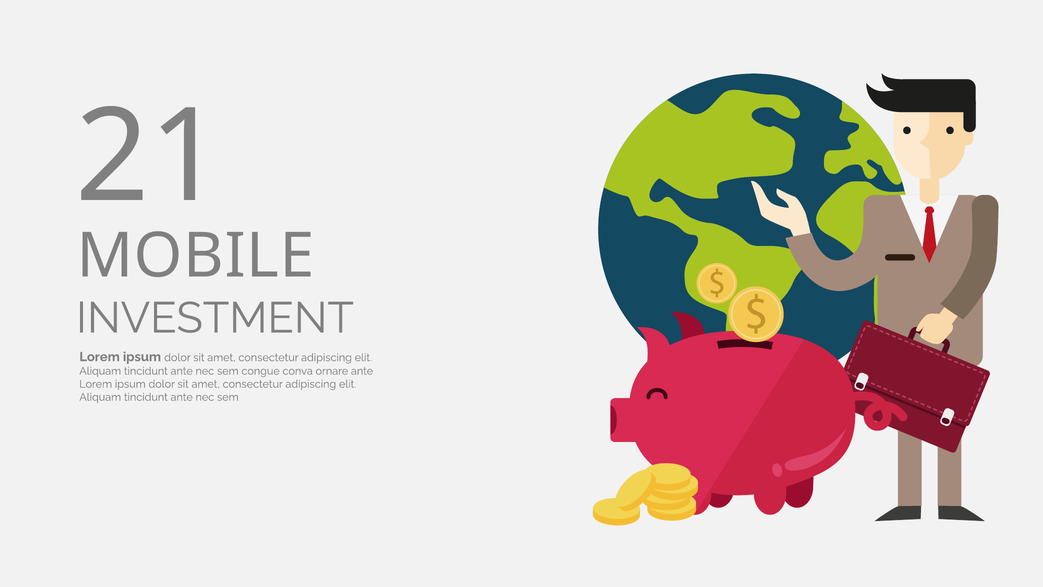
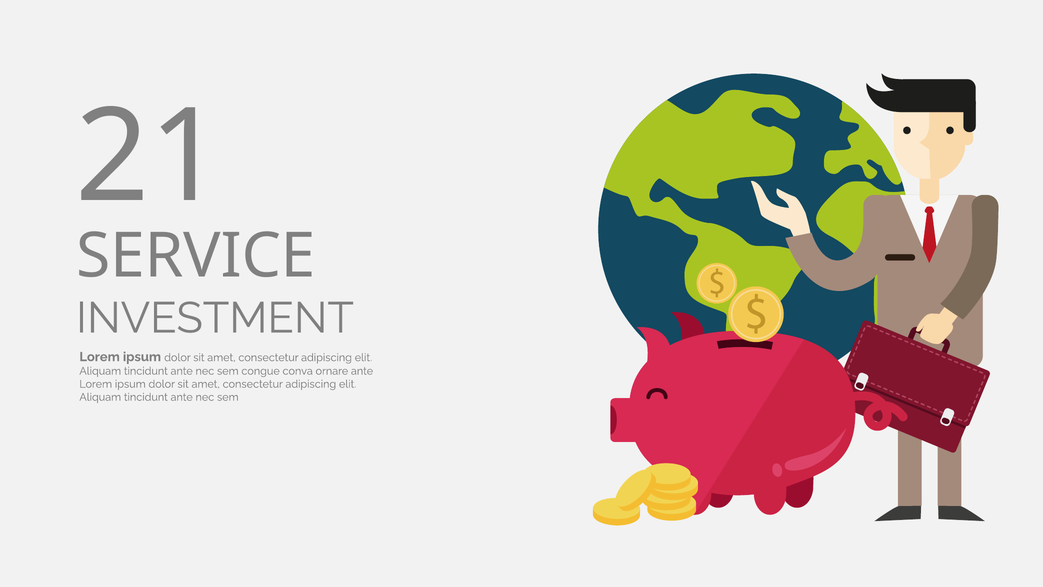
MOBILE: MOBILE -> SERVICE (196, 256)
